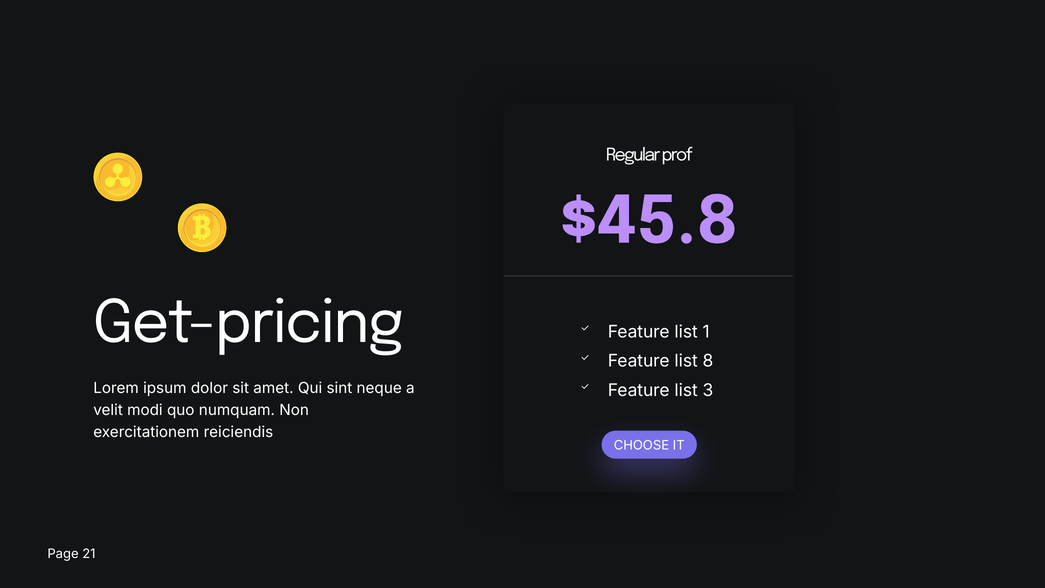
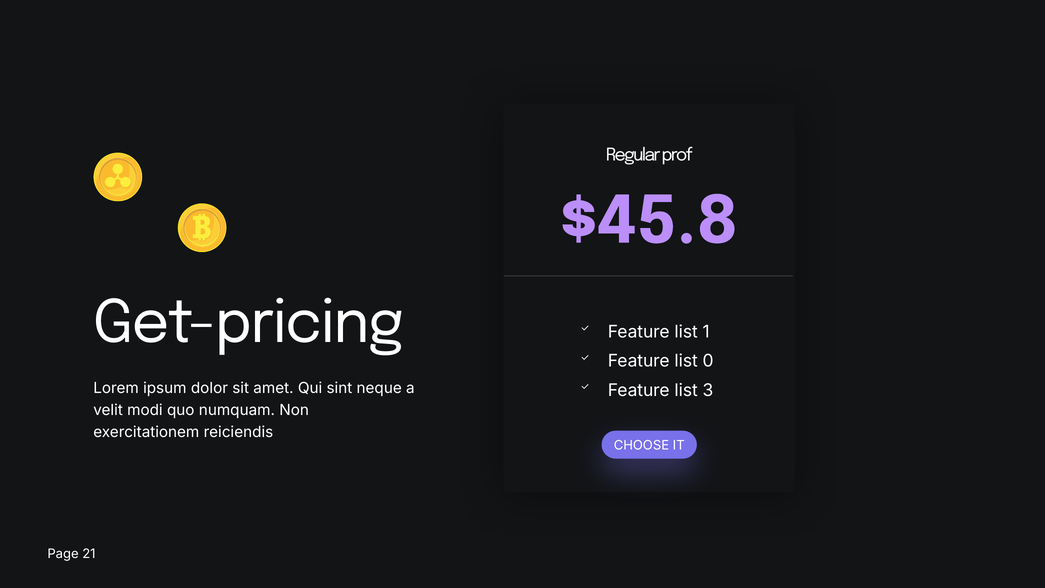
8: 8 -> 0 (708, 361)
